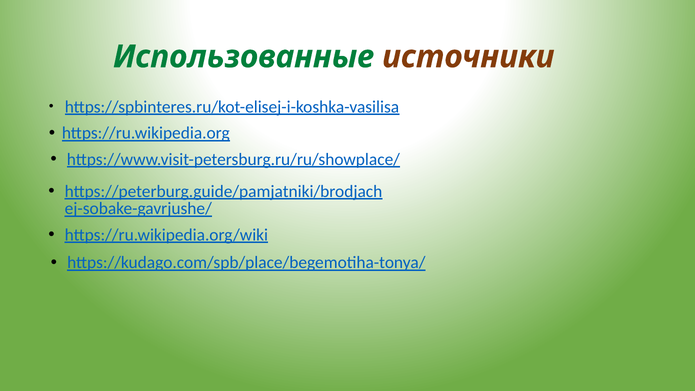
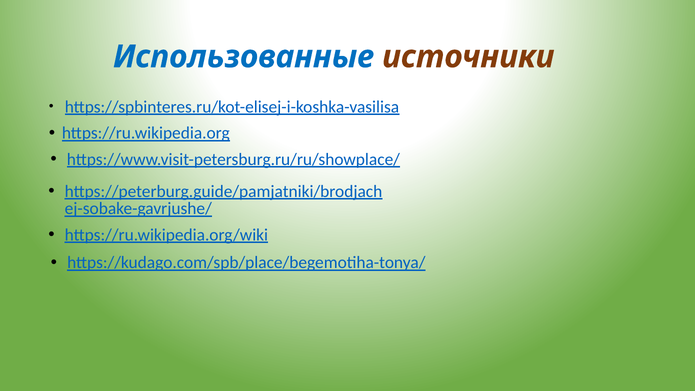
Использованные colour: green -> blue (243, 57)
